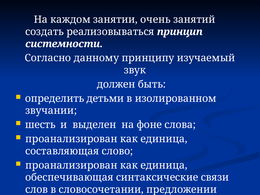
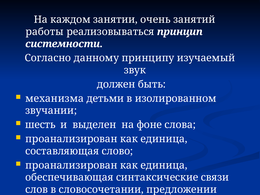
создать: создать -> работы (45, 32)
определить: определить -> механизма (55, 99)
